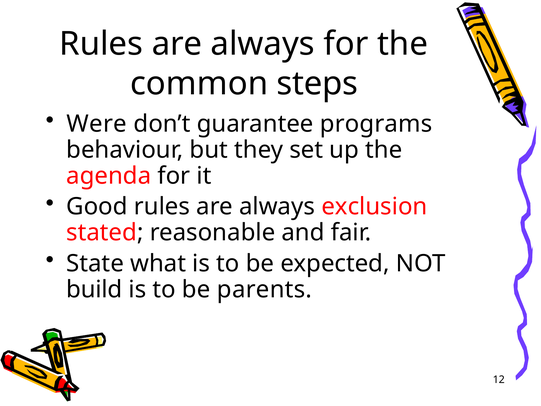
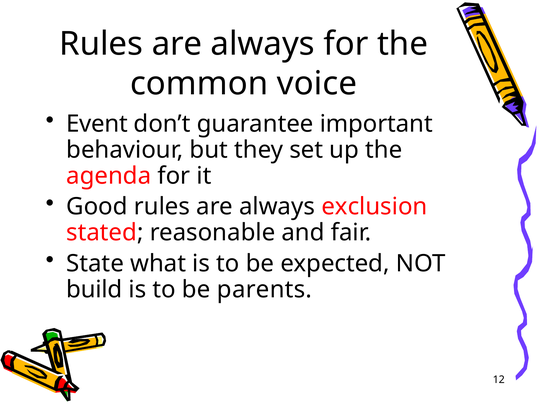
steps: steps -> voice (317, 83)
Were: Were -> Event (97, 124)
programs: programs -> important (376, 124)
